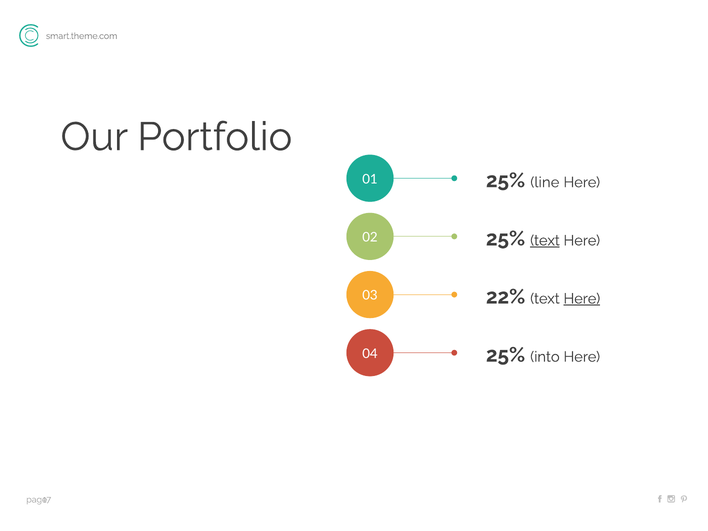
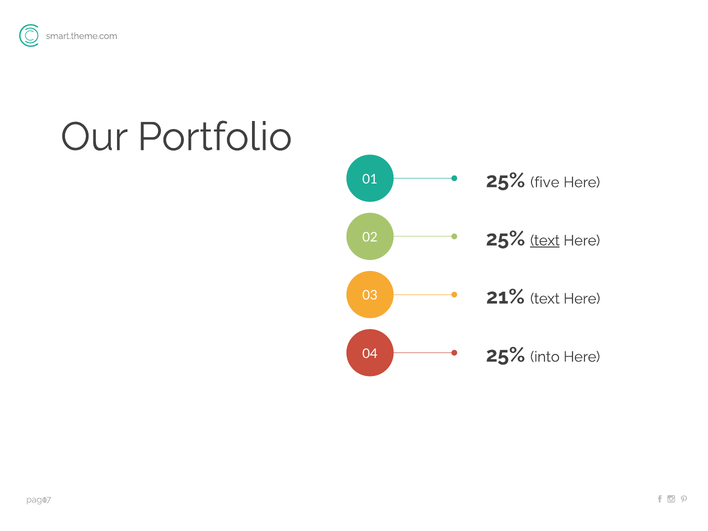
line: line -> five (545, 182)
22%: 22% -> 21% (505, 297)
Here underline: present -> none (582, 299)
